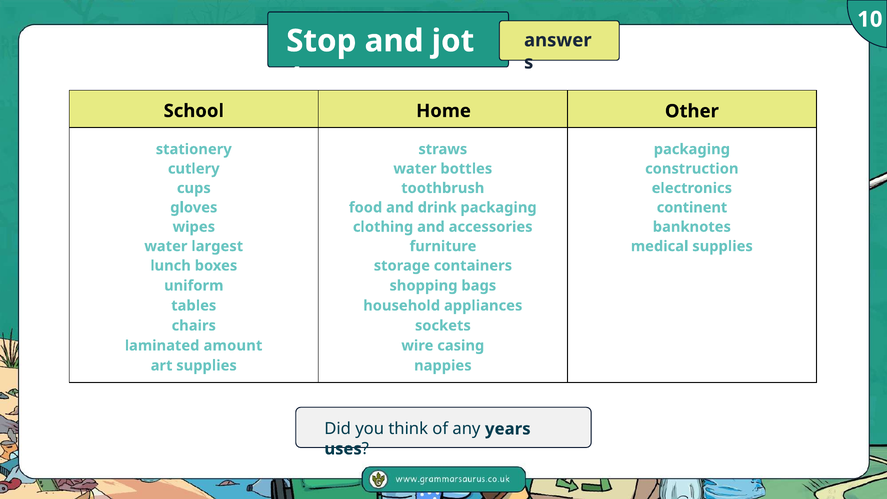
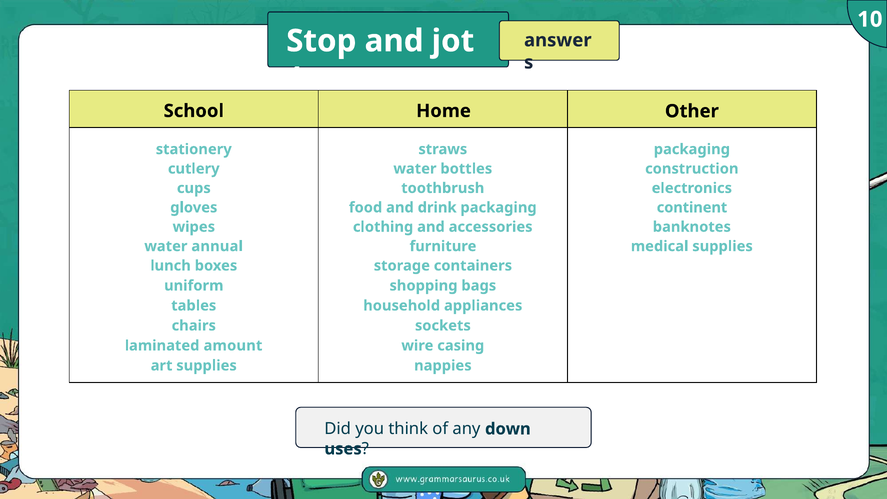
largest: largest -> annual (217, 246)
years: years -> down (508, 429)
